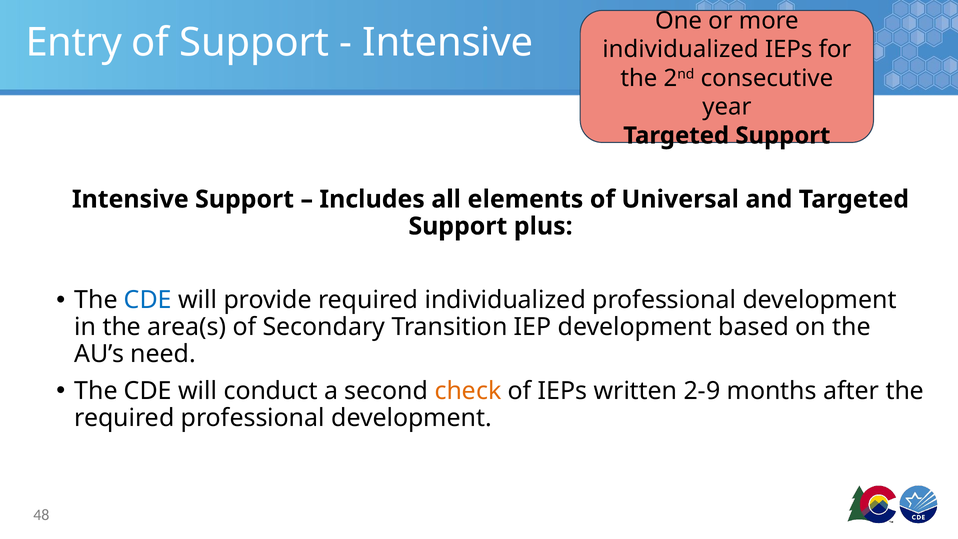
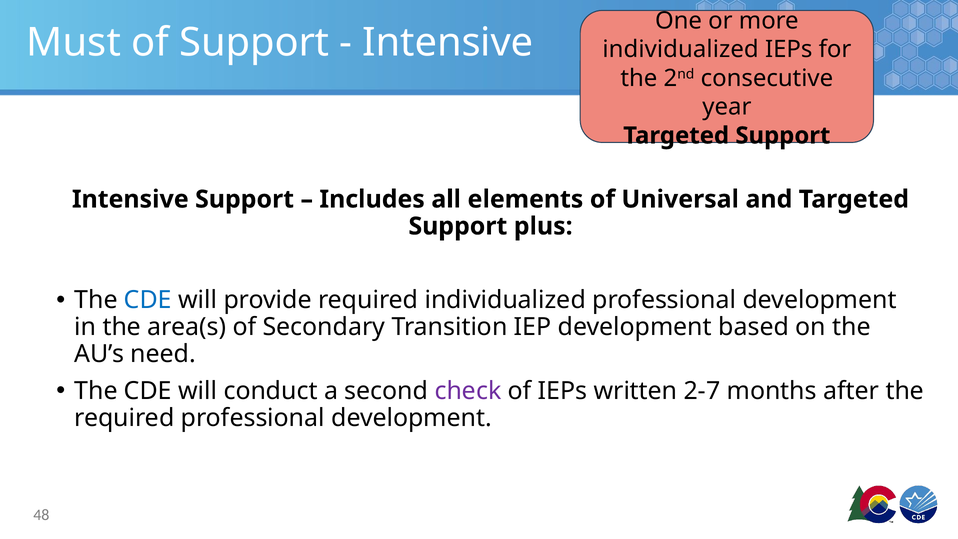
Entry: Entry -> Must (74, 42)
check colour: orange -> purple (468, 391)
2-9: 2-9 -> 2-7 (702, 391)
